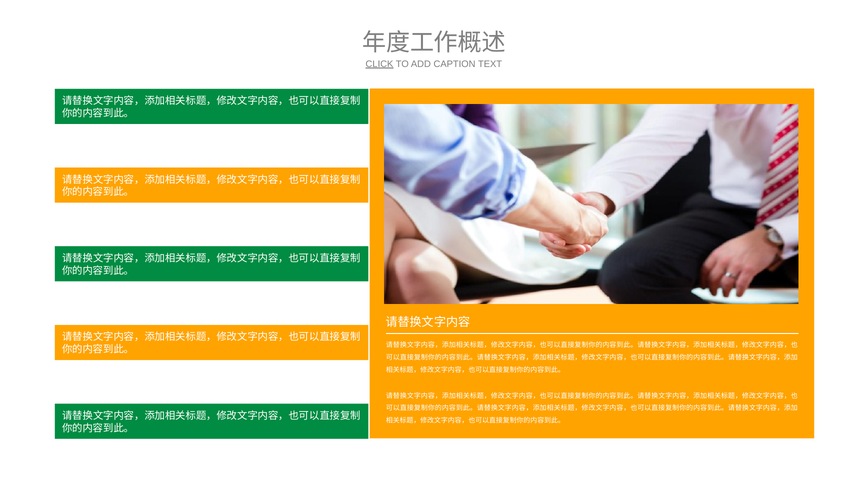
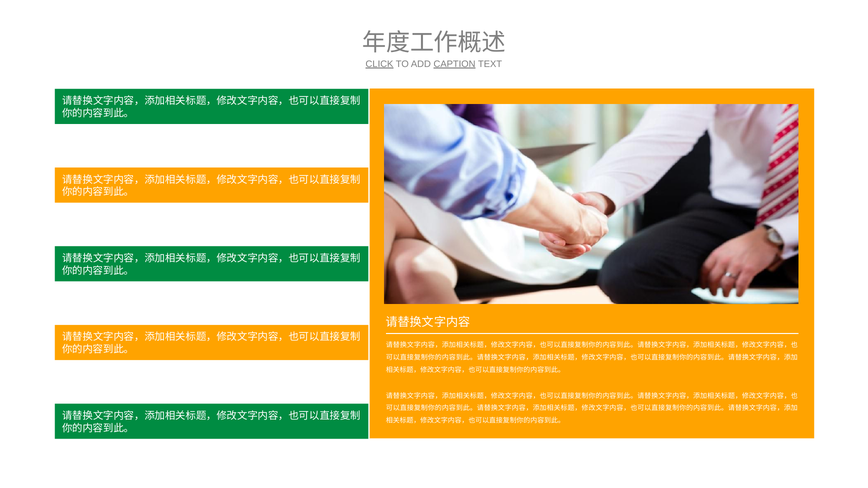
CAPTION underline: none -> present (455, 64)
